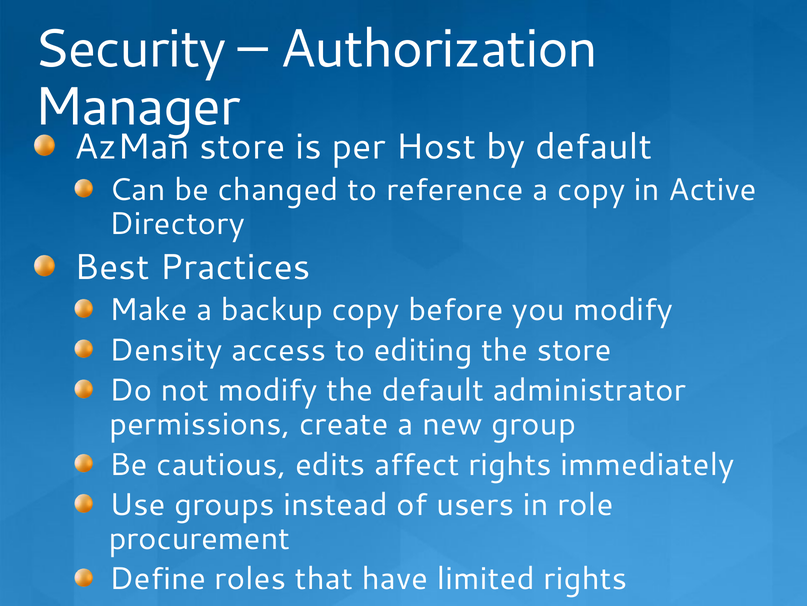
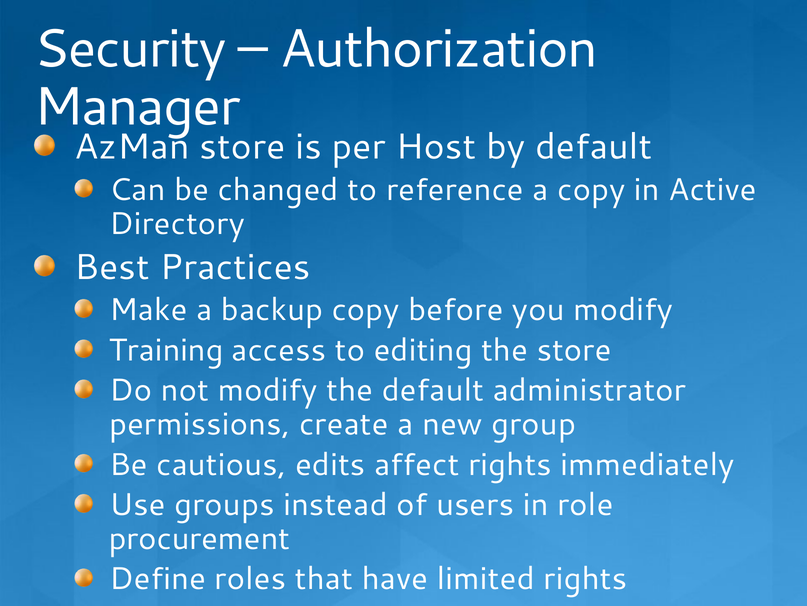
Density: Density -> Training (166, 350)
